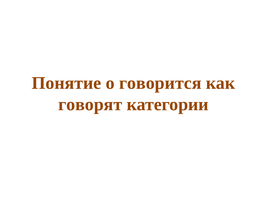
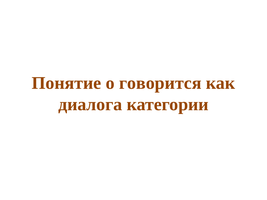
говорят: говорят -> диалога (90, 105)
